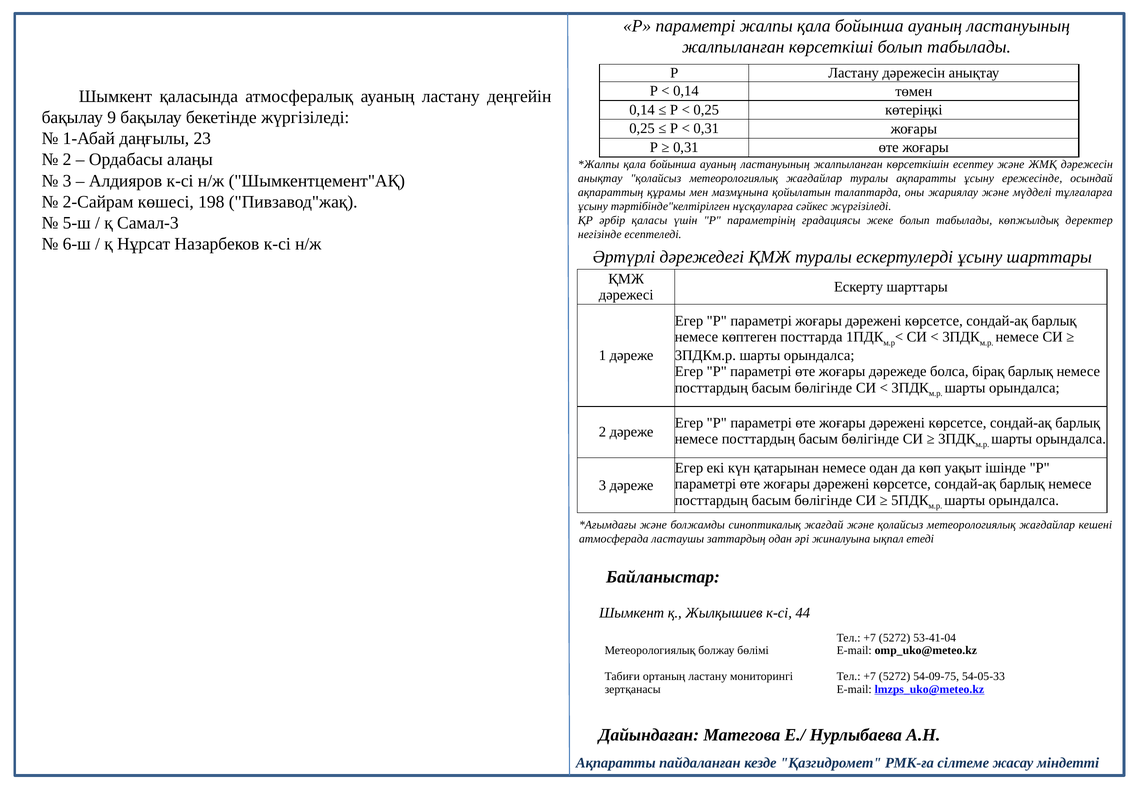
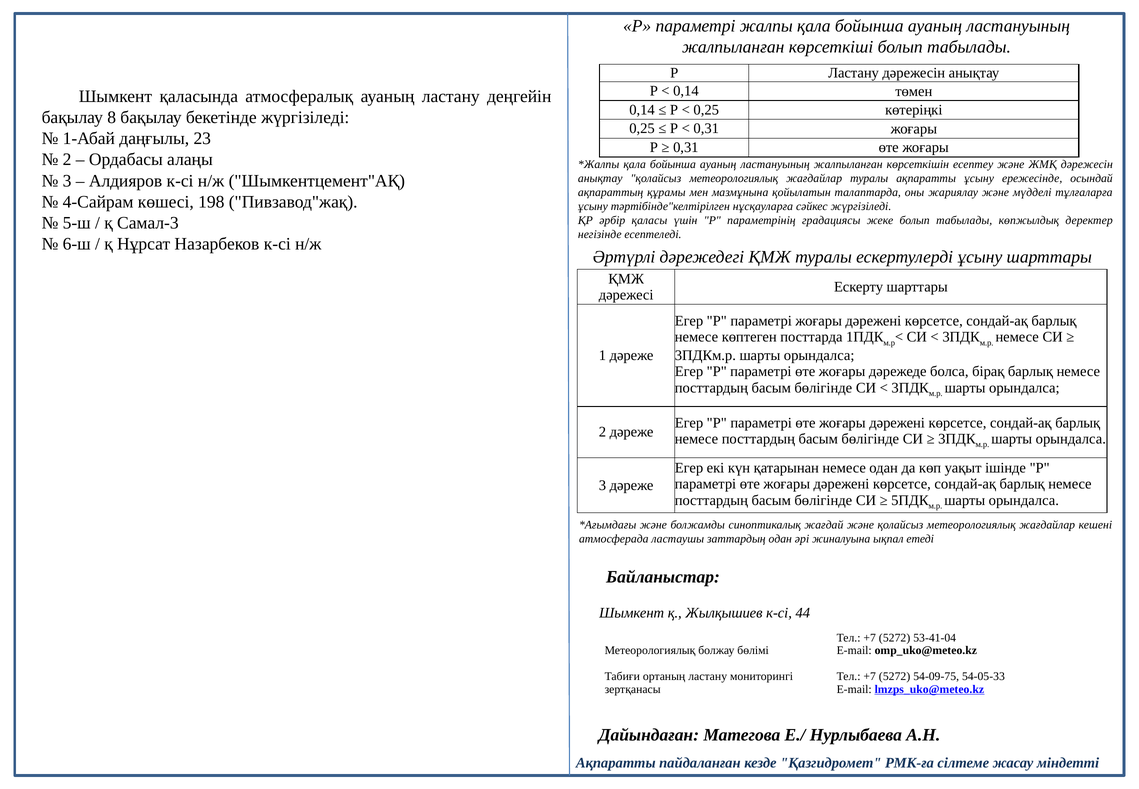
9: 9 -> 8 (112, 118)
2-Сайрам: 2-Сайрам -> 4-Сайрам (98, 202)
